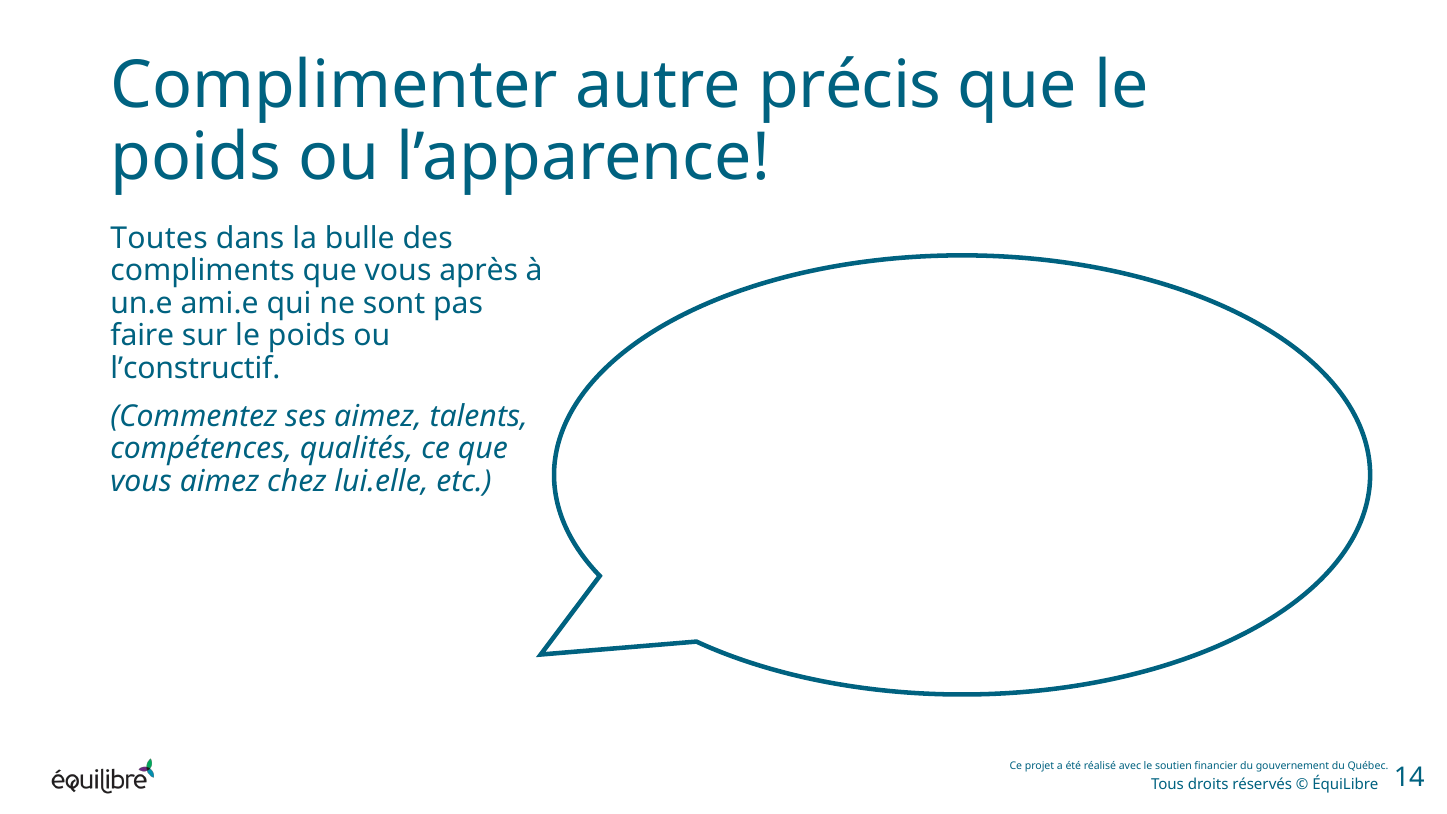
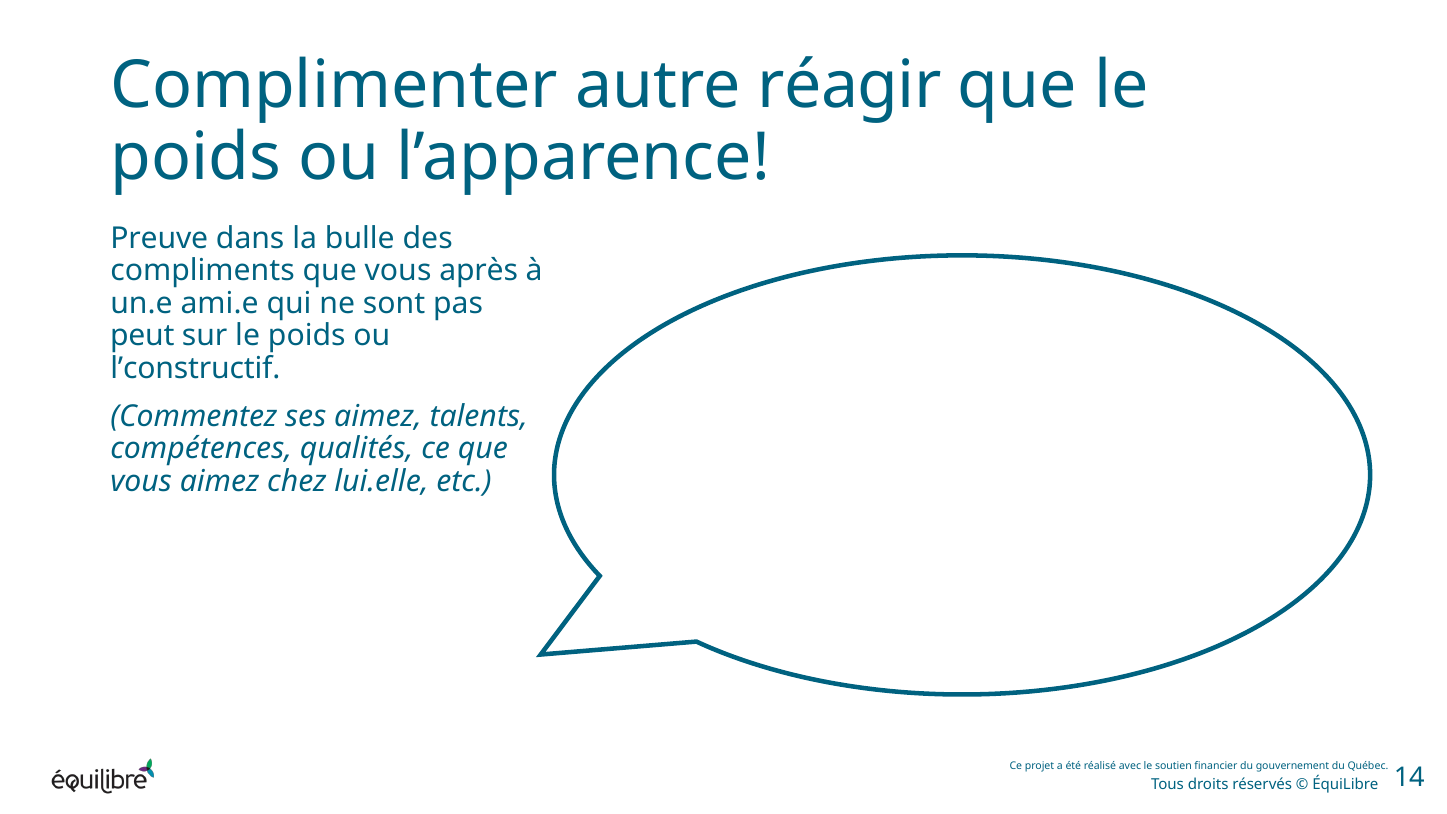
précis: précis -> réagir (850, 86)
Toutes: Toutes -> Preuve (159, 238)
faire: faire -> peut (142, 336)
